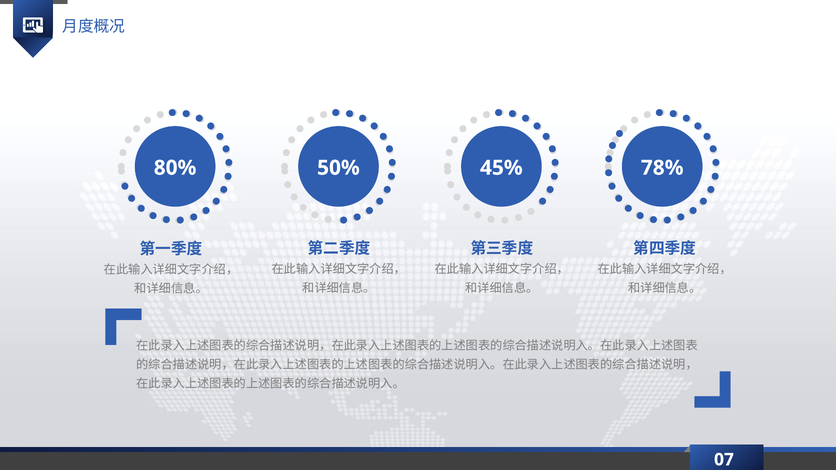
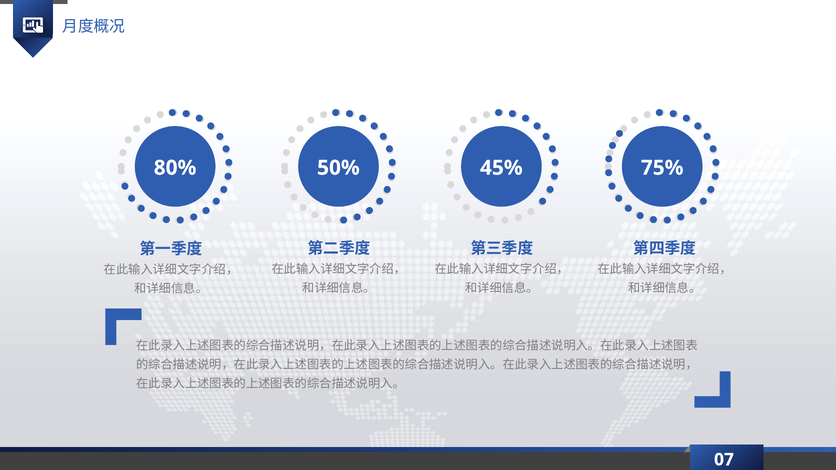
78%: 78% -> 75% (662, 168)
